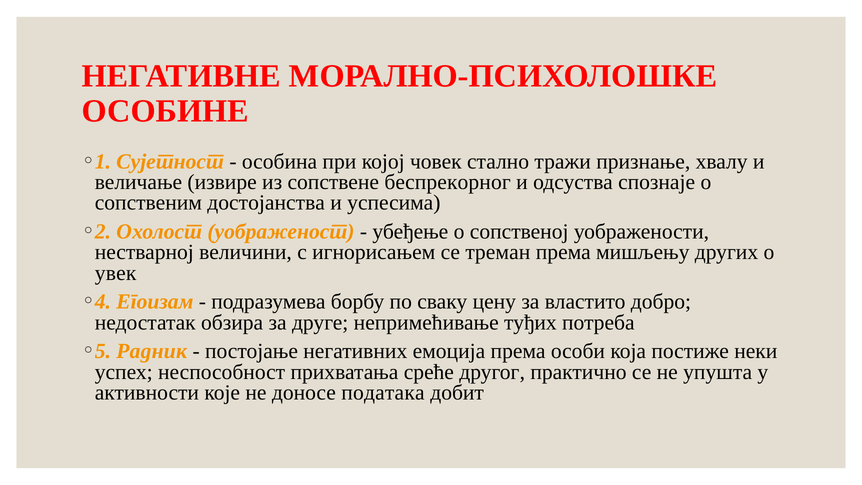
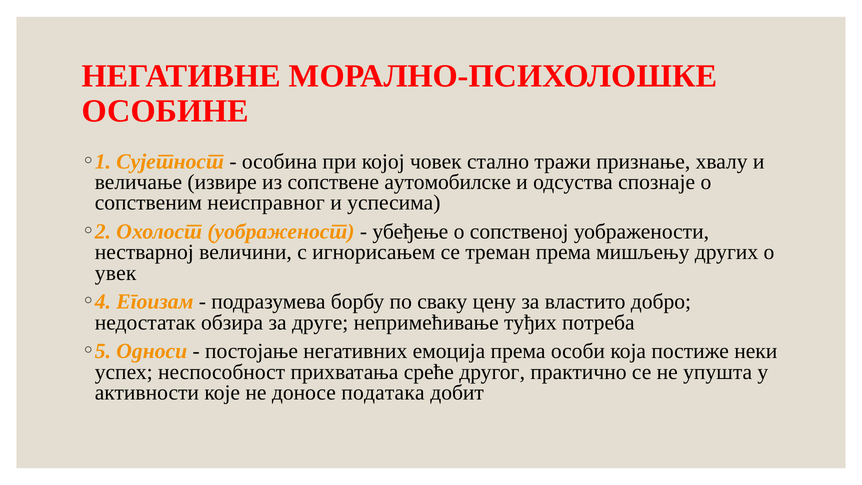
беспрекорног: беспрекорног -> аутомобилске (448, 182)
достојанства: достојанства -> неисправног (266, 203)
Радник: Радник -> Односи (152, 351)
